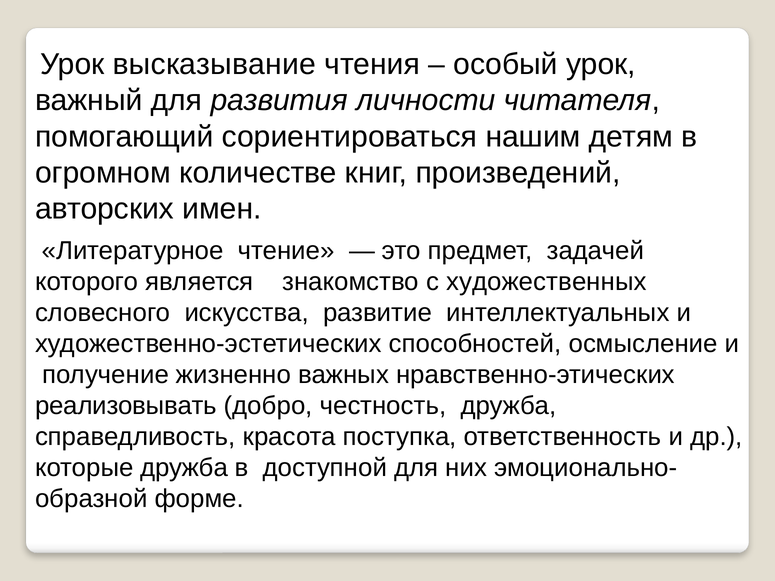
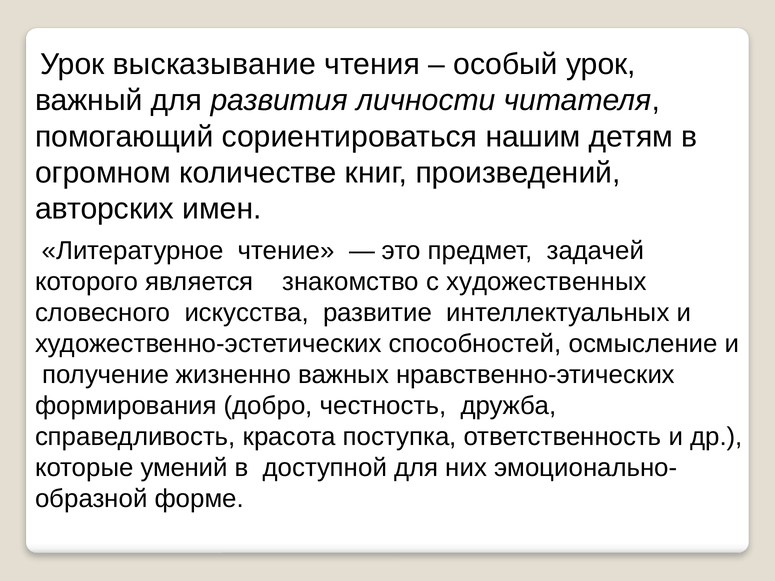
реализовывать: реализовывать -> формирования (126, 406)
которые дружба: дружба -> умений (184, 468)
